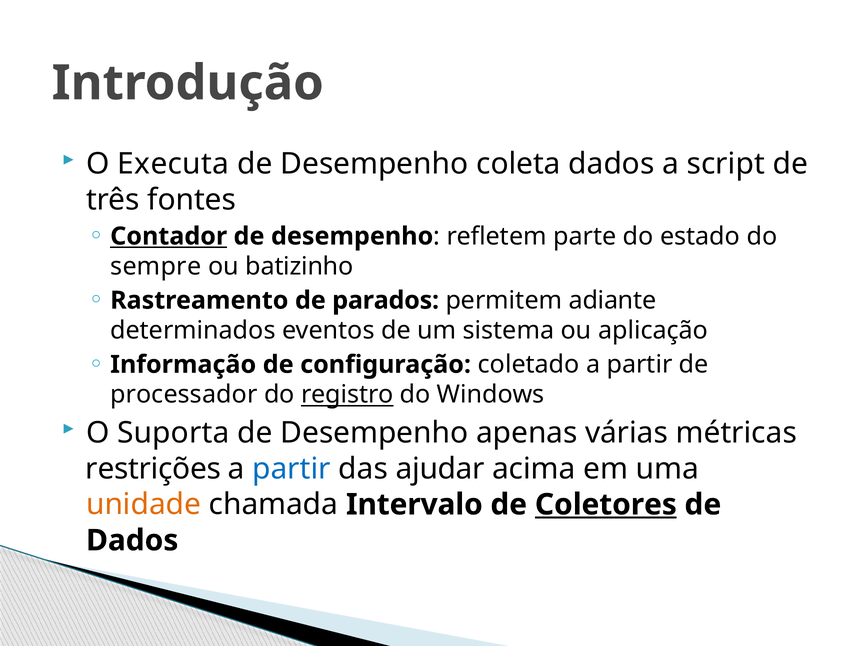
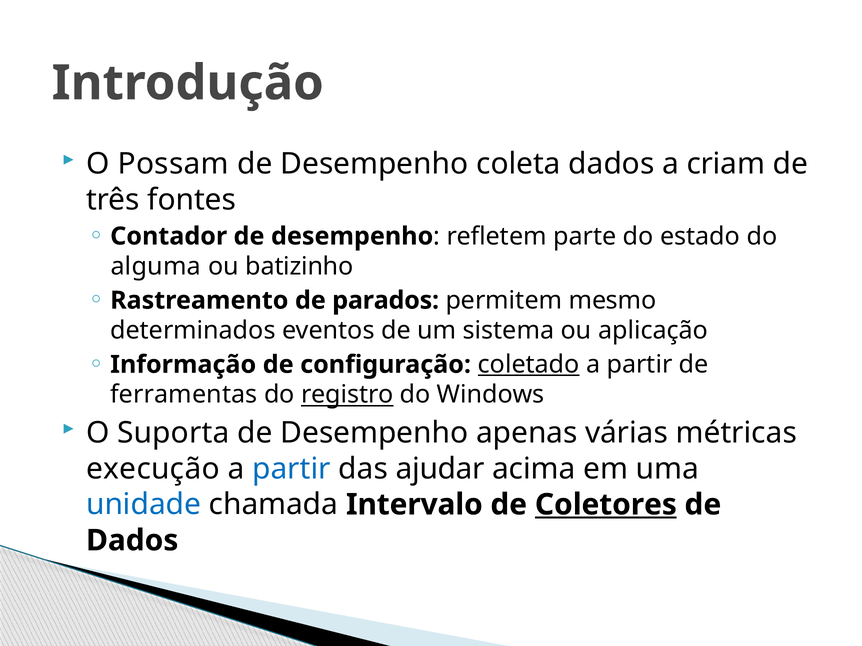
Executa: Executa -> Possam (173, 164)
script: script -> criam (726, 164)
Contador underline: present -> none (169, 236)
sempre: sempre -> alguma (156, 267)
adiante: adiante -> mesmo (613, 301)
coletado underline: none -> present (529, 365)
processador: processador -> ferramentas (184, 395)
restrições: restrições -> execução (153, 469)
unidade colour: orange -> blue (144, 505)
